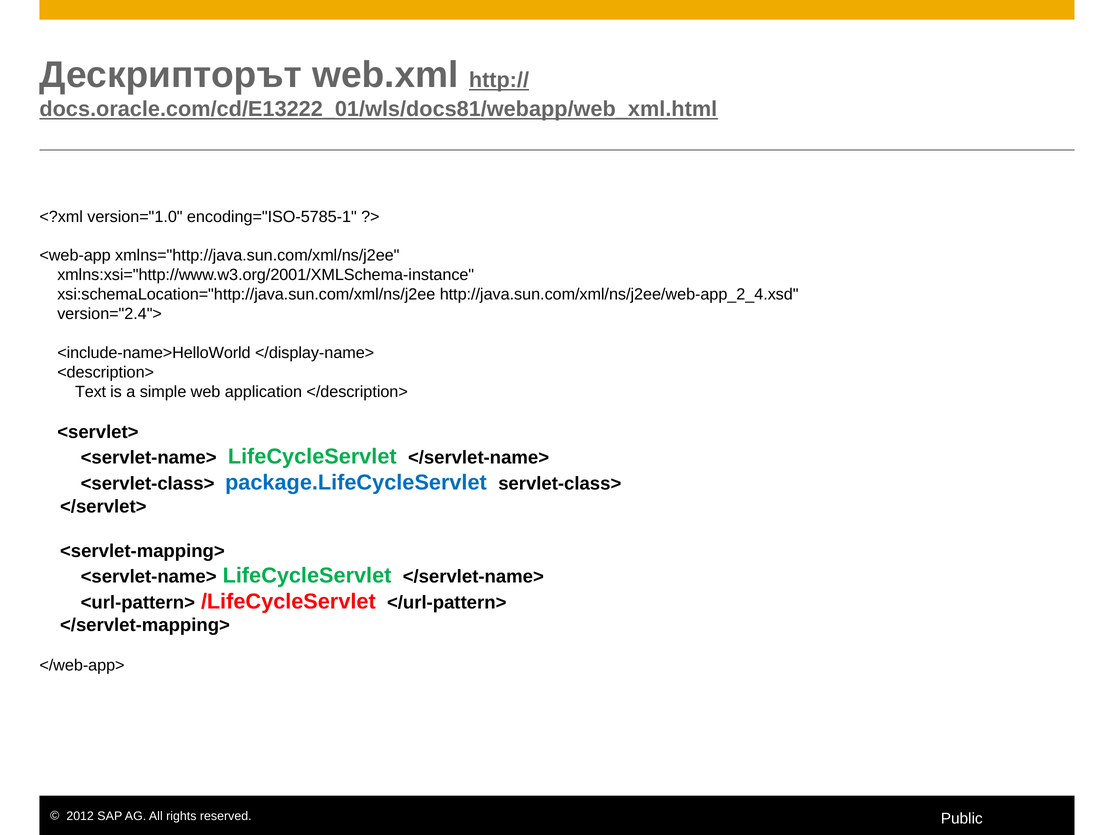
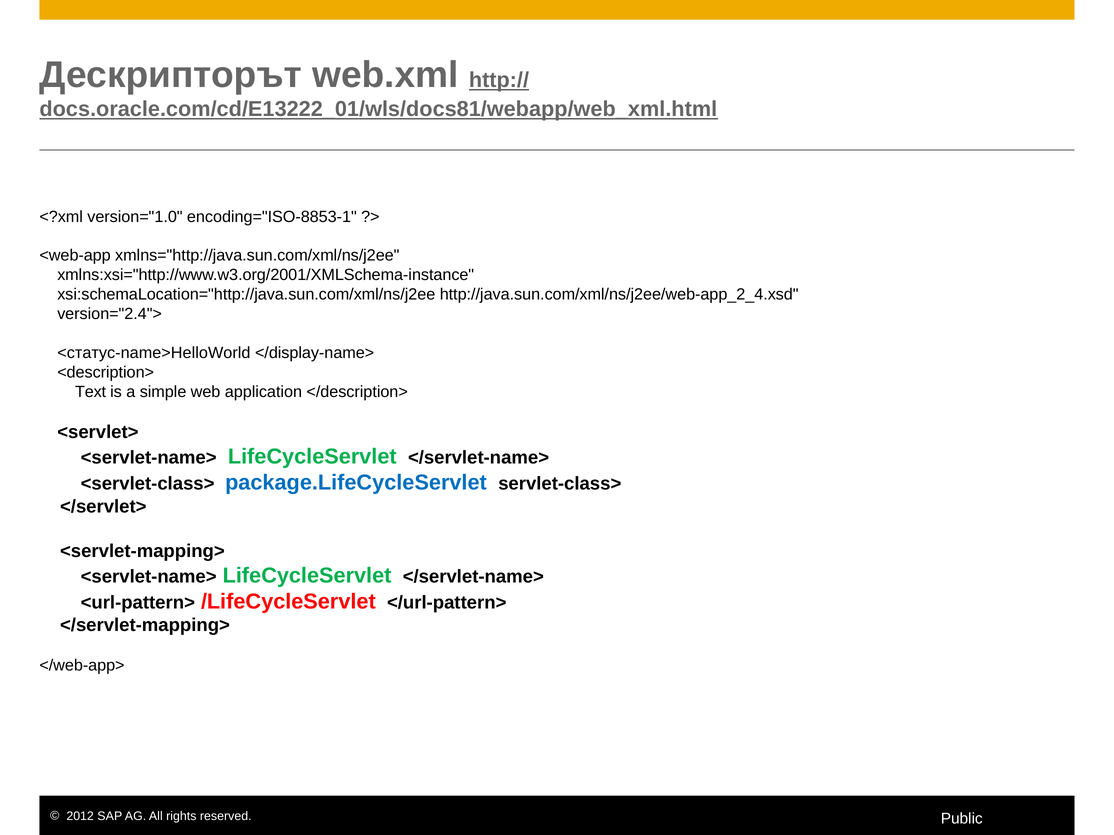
encoding="ISO-5785-1: encoding="ISO-5785-1 -> encoding="ISO-8853-1 (272, 217)
<include-name>HelloWorld: <include-name>HelloWorld -> <статус-name>HelloWorld (154, 353)
